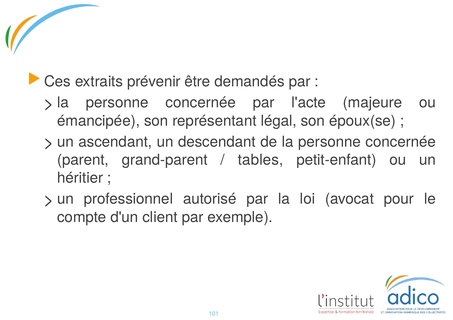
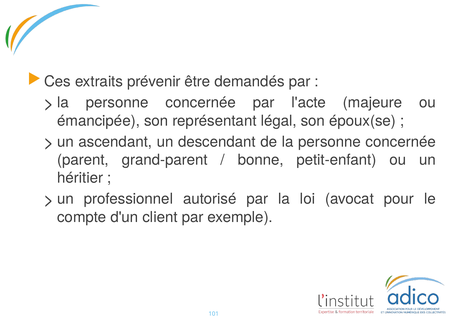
tables: tables -> bonne (261, 160)
